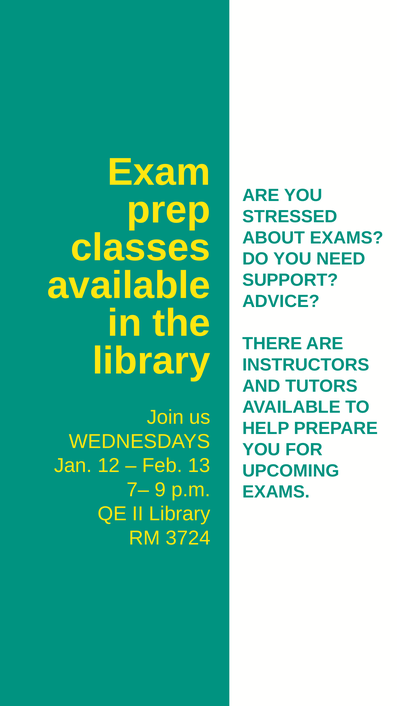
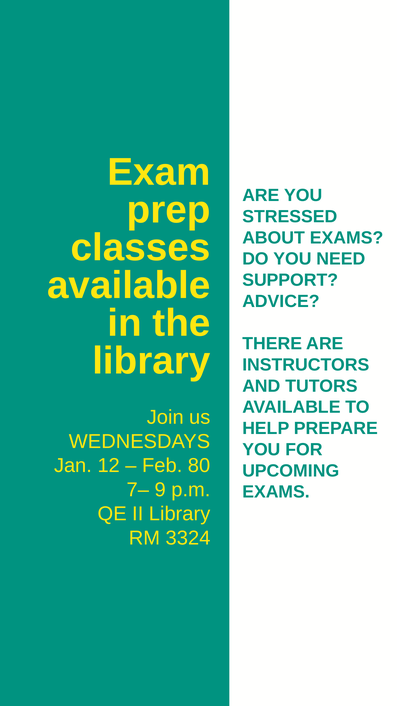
13: 13 -> 80 (199, 465)
3724: 3724 -> 3324 (188, 538)
